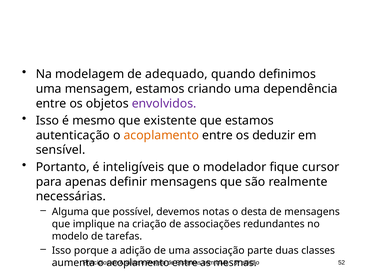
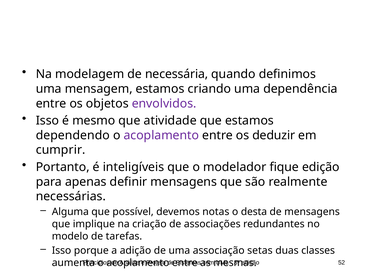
adequado: adequado -> necessária (177, 74)
existente: existente -> atividade (170, 121)
autenticação: autenticação -> dependendo (73, 135)
acoplamento colour: orange -> purple (161, 135)
sensível: sensível -> cumprir (61, 150)
fique cursor: cursor -> edição (321, 167)
parte: parte -> setas (260, 251)
